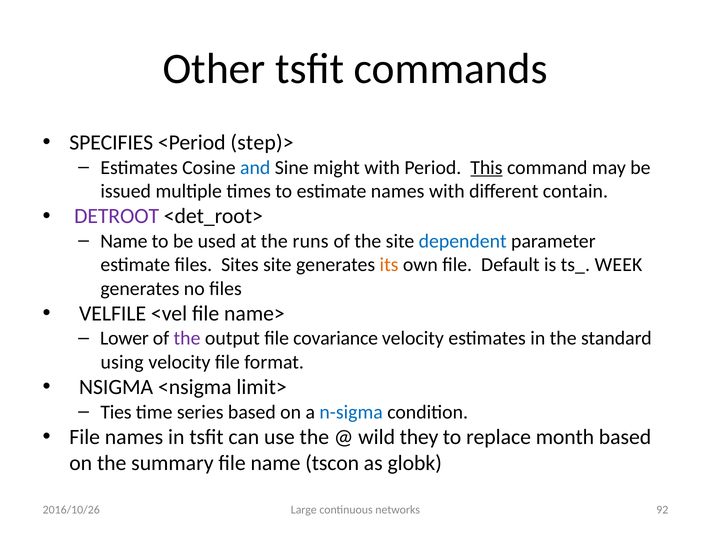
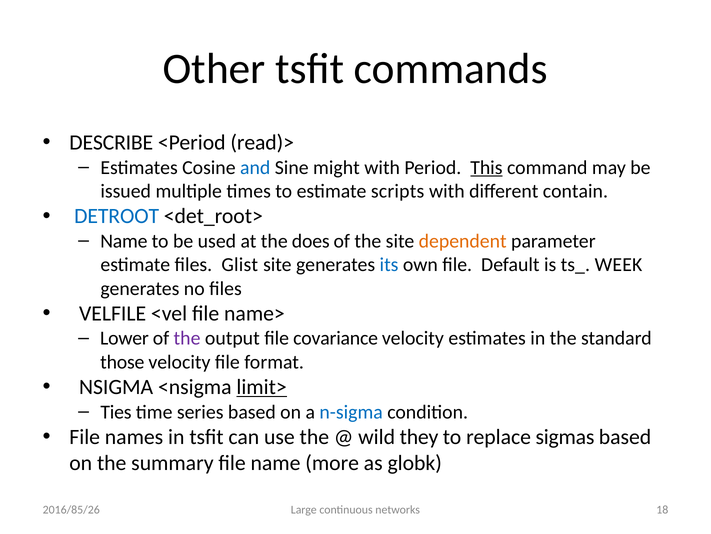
SPECIFIES: SPECIFIES -> DESCRIBE (111, 143)
step)>: step)> -> read)> (262, 143)
estimate names: names -> scripts (398, 191)
DETROOT colour: purple -> blue (117, 216)
runs: runs -> does (311, 241)
dependent colour: blue -> orange (463, 241)
Sites: Sites -> Glist (240, 264)
its colour: orange -> blue (389, 264)
using: using -> those (122, 362)
limit> underline: none -> present (262, 387)
month: month -> sigmas (565, 436)
tscon: tscon -> more (332, 463)
92: 92 -> 18 (662, 509)
2016/10/26: 2016/10/26 -> 2016/85/26 (71, 509)
